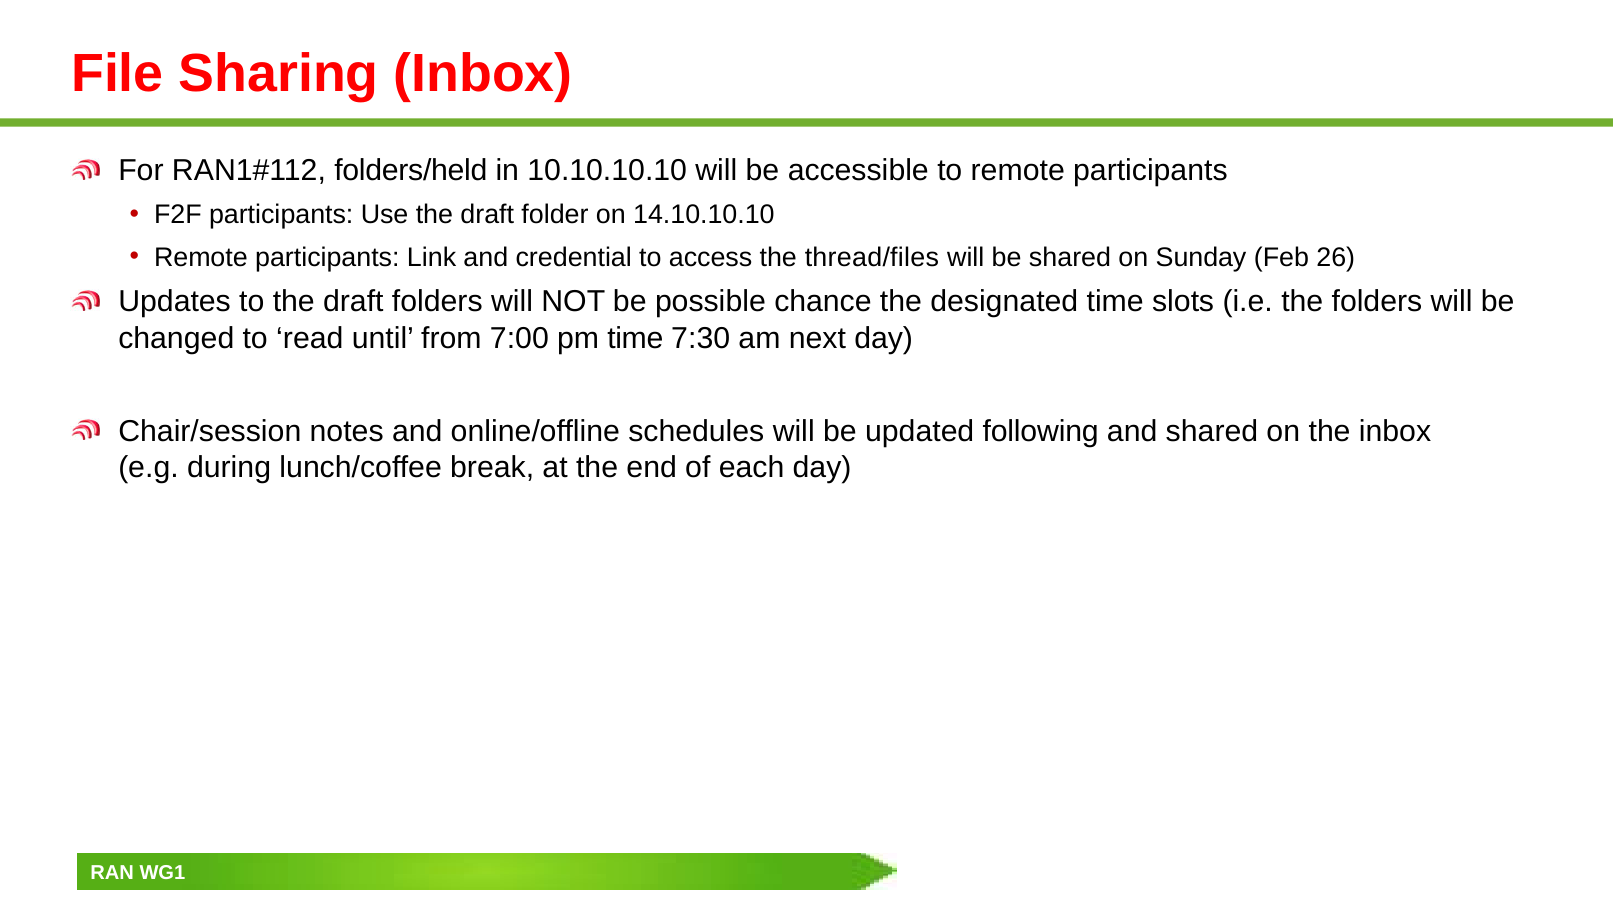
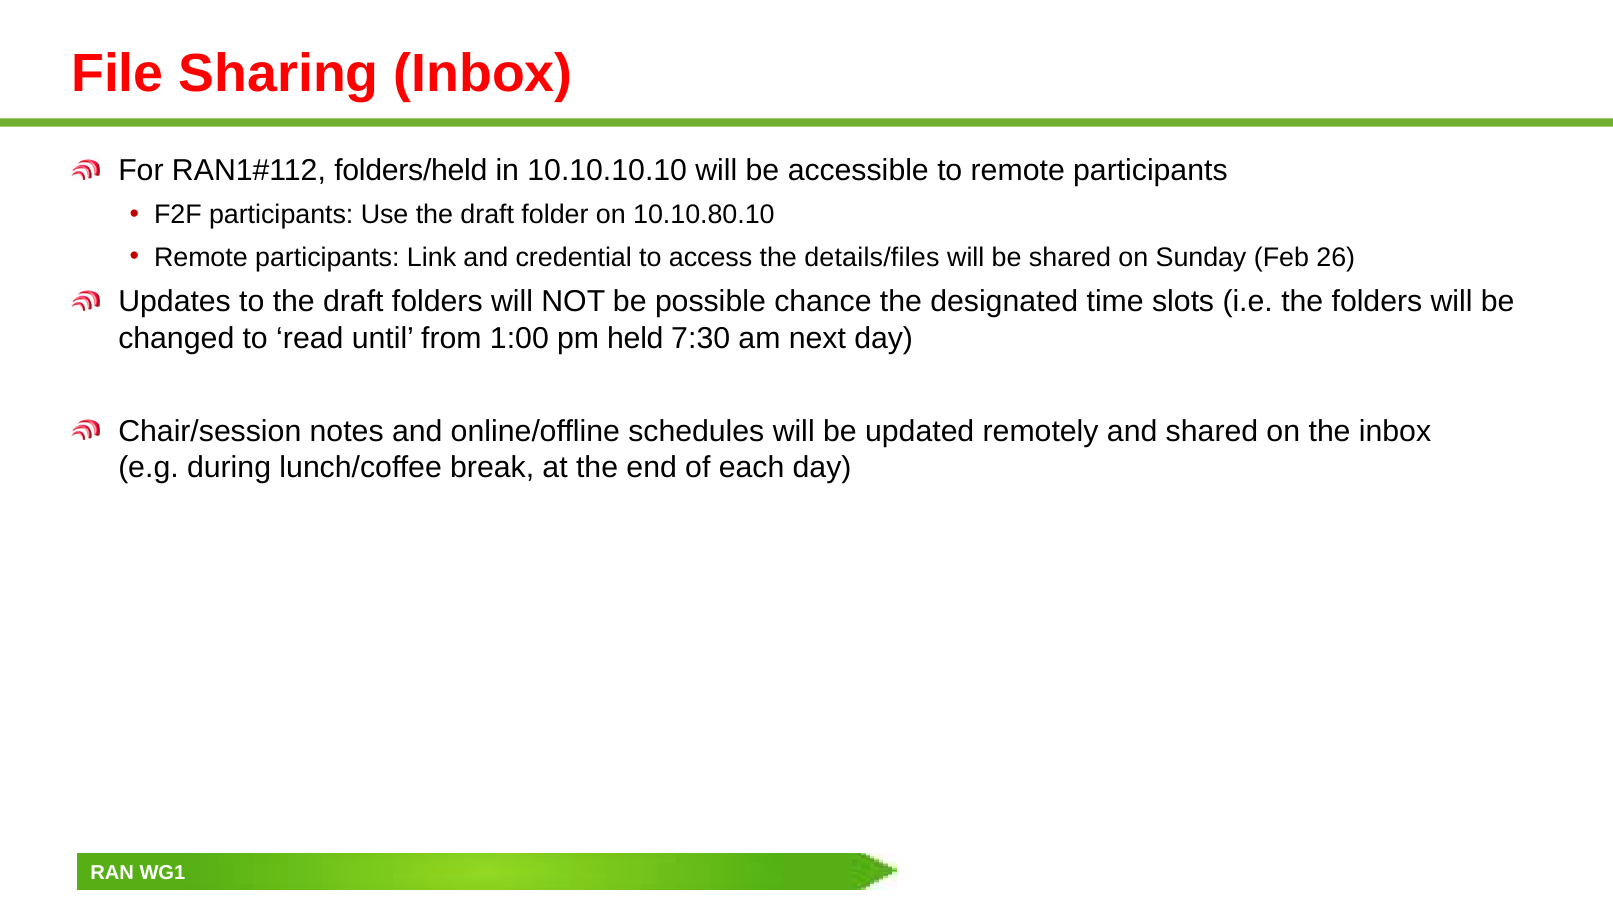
14.10.10.10: 14.10.10.10 -> 10.10.80.10 (704, 215)
thread/files: thread/files -> details/files (872, 258)
7:00: 7:00 -> 1:00 (519, 338)
pm time: time -> held (635, 338)
following: following -> remotely (1041, 431)
